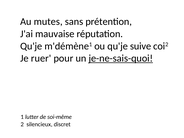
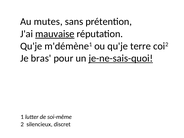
mauvaise underline: none -> present (55, 34)
suive: suive -> terre (141, 46)
ruer: ruer -> bras (41, 58)
